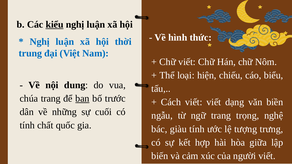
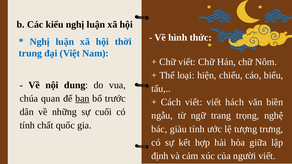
kiểu underline: present -> none (55, 24)
chúa trang: trang -> quan (51, 99)
dạng: dạng -> hách (235, 102)
biến: biến -> định (160, 156)
